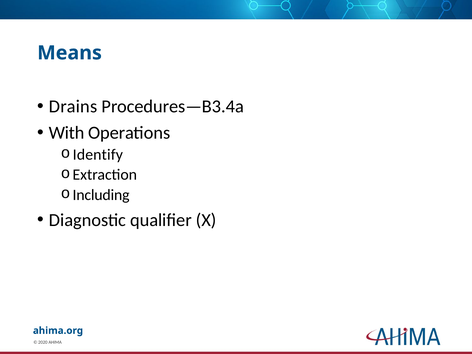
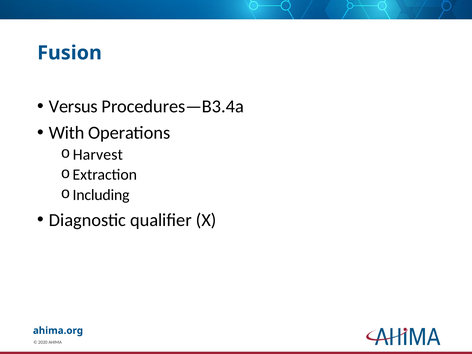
Means: Means -> Fusion (69, 53)
Drains: Drains -> Versus (73, 106)
Identify: Identify -> Harvest (98, 154)
